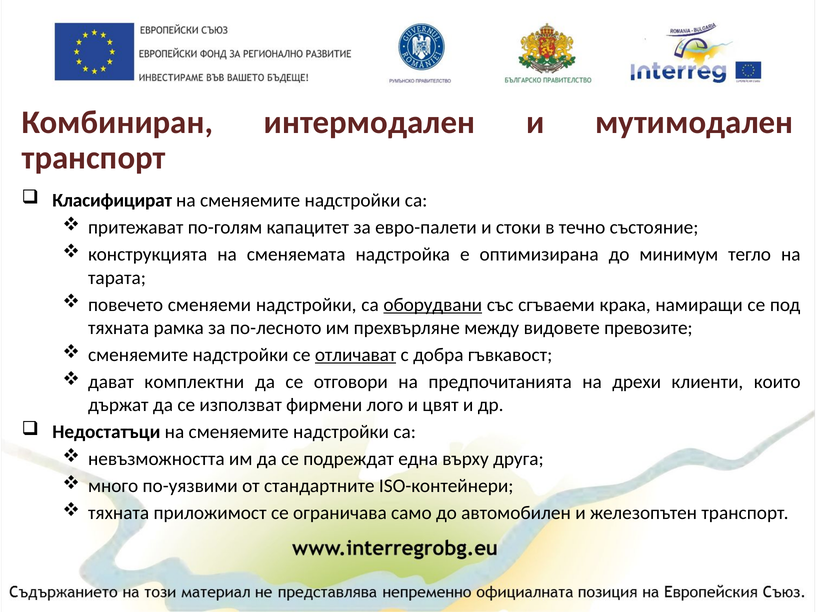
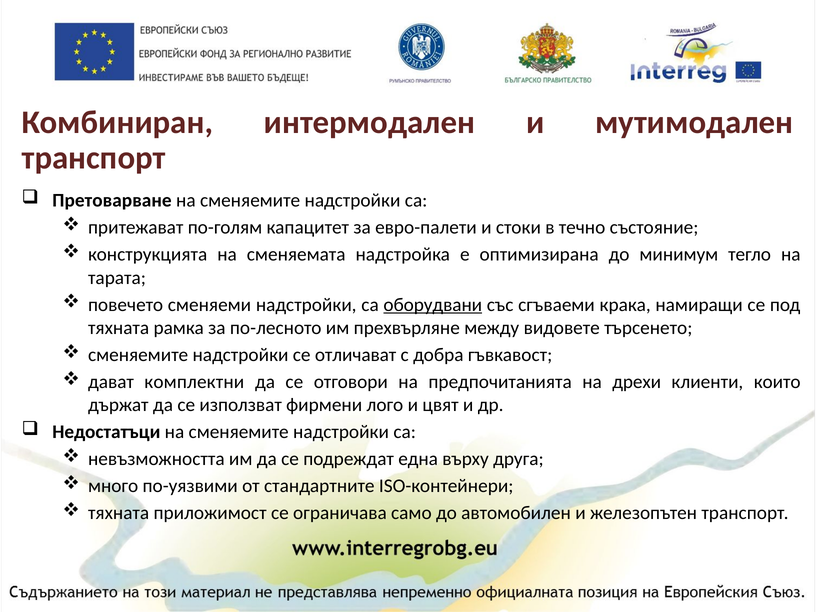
Класифицират: Класифицират -> Претоварване (112, 201)
превозите: превозите -> търсенето (648, 328)
отличават underline: present -> none (356, 355)
